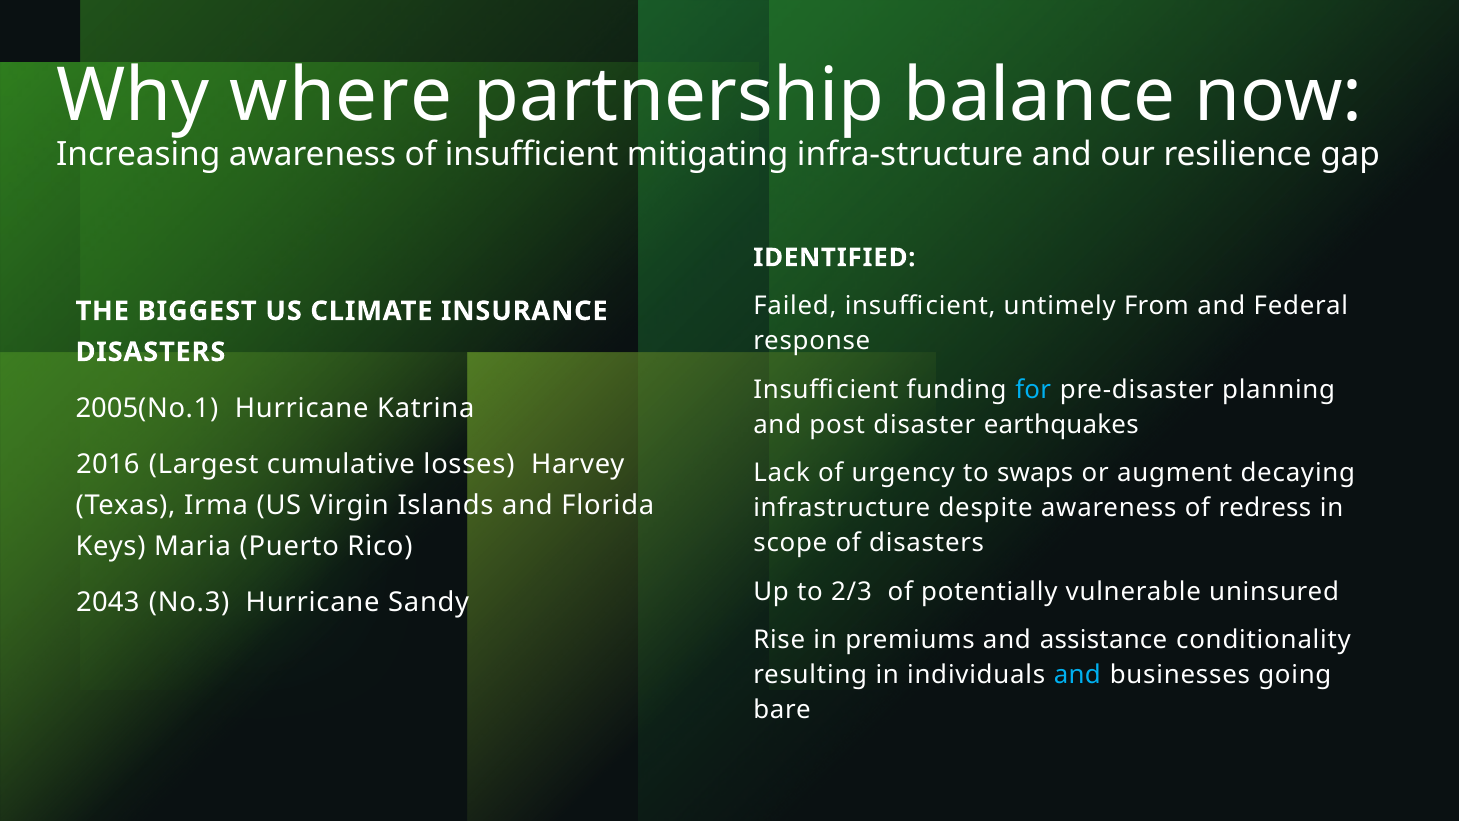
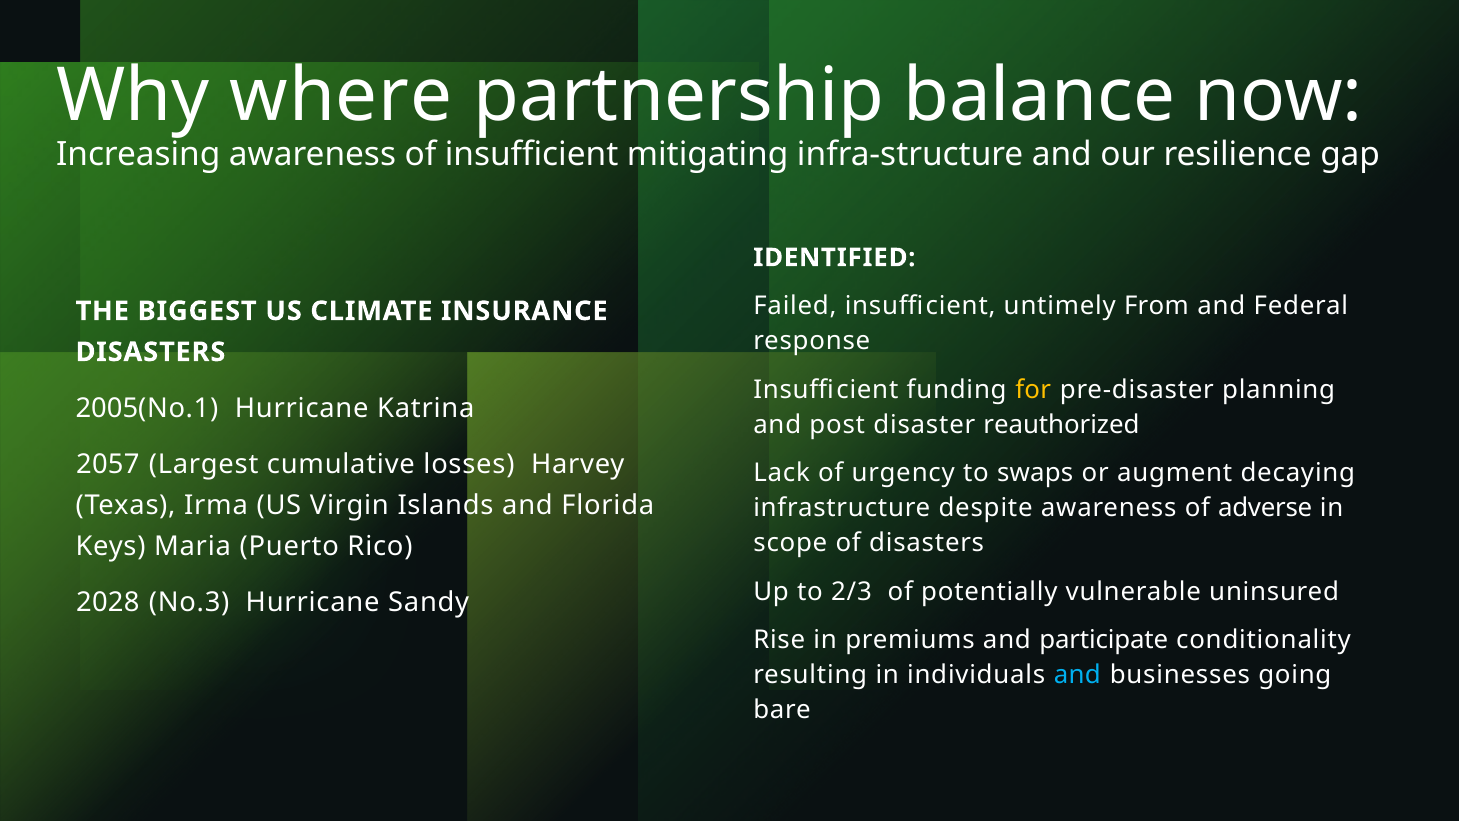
for colour: light blue -> yellow (1033, 390)
earthquakes: earthquakes -> reauthorized (1061, 424)
2016: 2016 -> 2057 (108, 464)
redress: redress -> adverse (1265, 508)
2043: 2043 -> 2028 (108, 603)
assistance: assistance -> participate (1104, 640)
